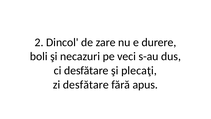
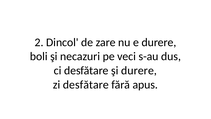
şi plecaţi: plecaţi -> durere (139, 70)
